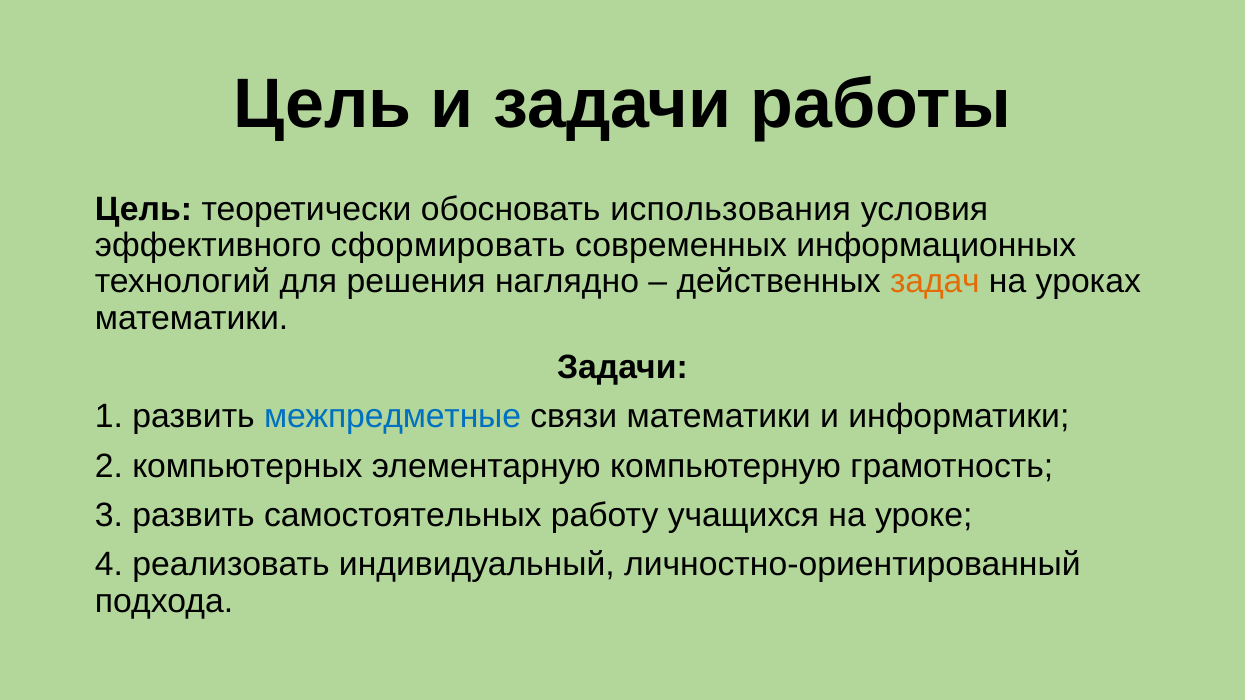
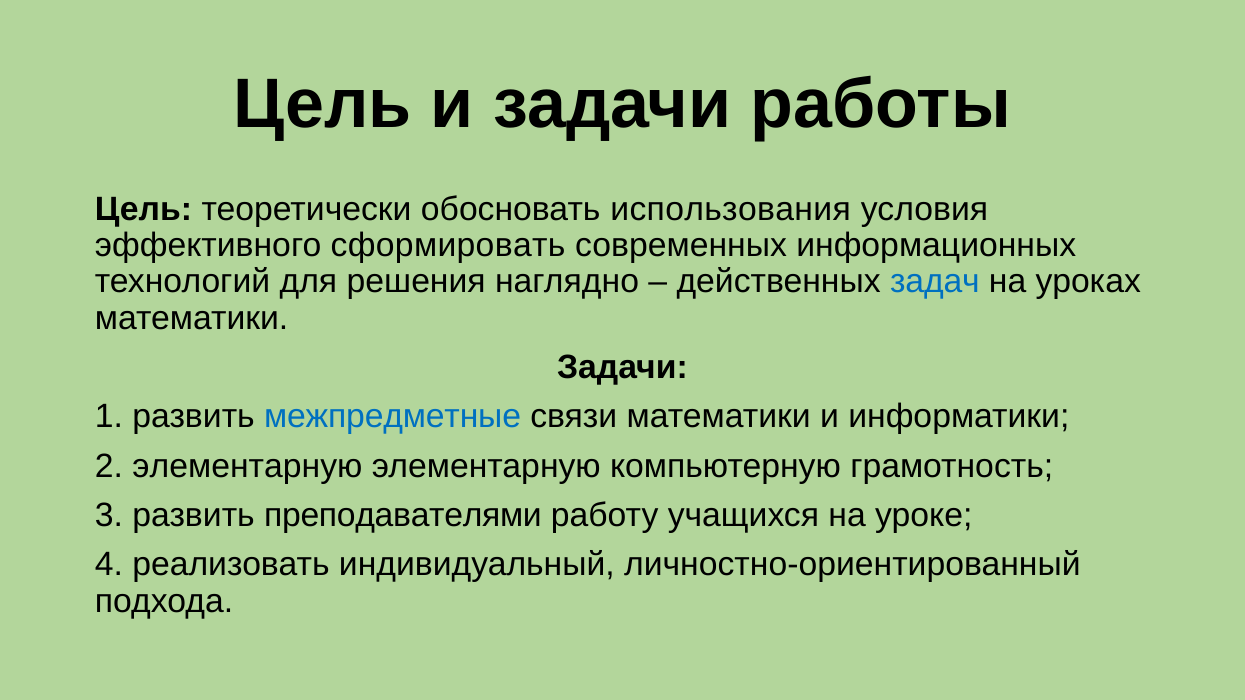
задач colour: orange -> blue (935, 282)
2 компьютерных: компьютерных -> элементарную (247, 466)
самостоятельных: самостоятельных -> преподавателями (403, 516)
